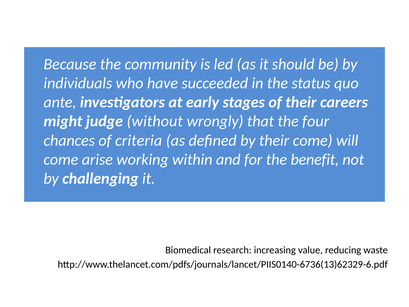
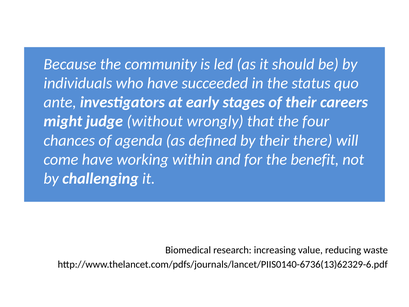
criteria: criteria -> agenda (139, 140)
their come: come -> there (313, 140)
come arise: arise -> have (97, 159)
